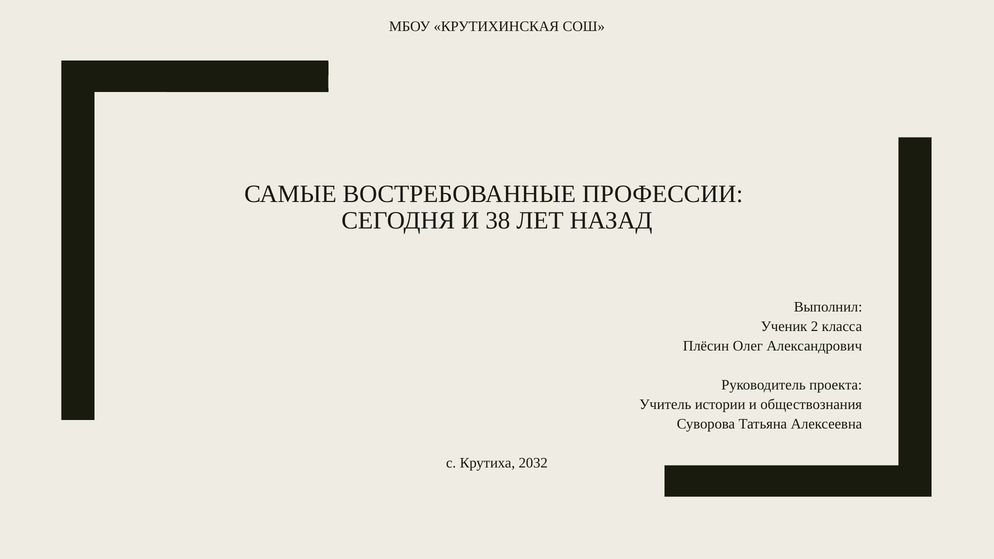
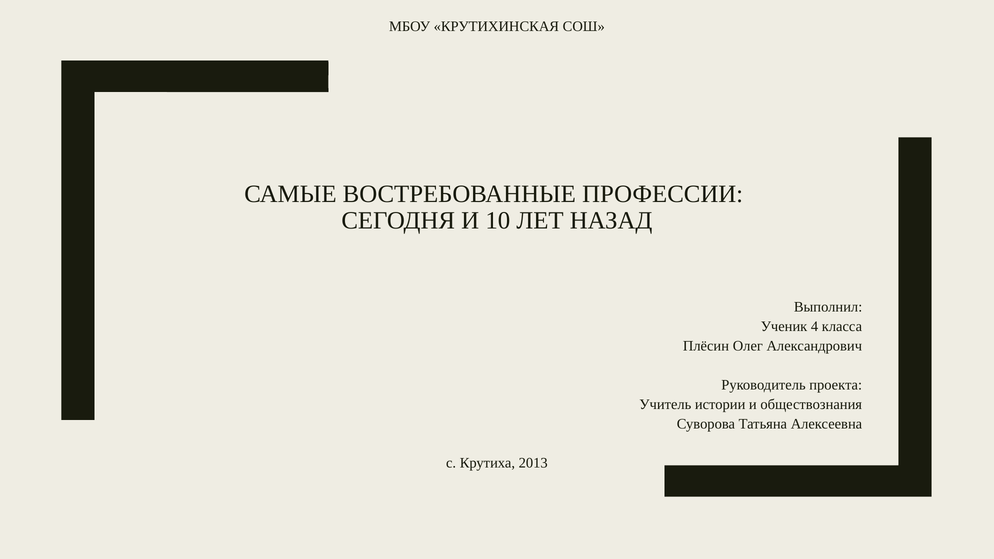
38: 38 -> 10 (498, 220)
2: 2 -> 4 (815, 327)
2032: 2032 -> 2013 (533, 463)
